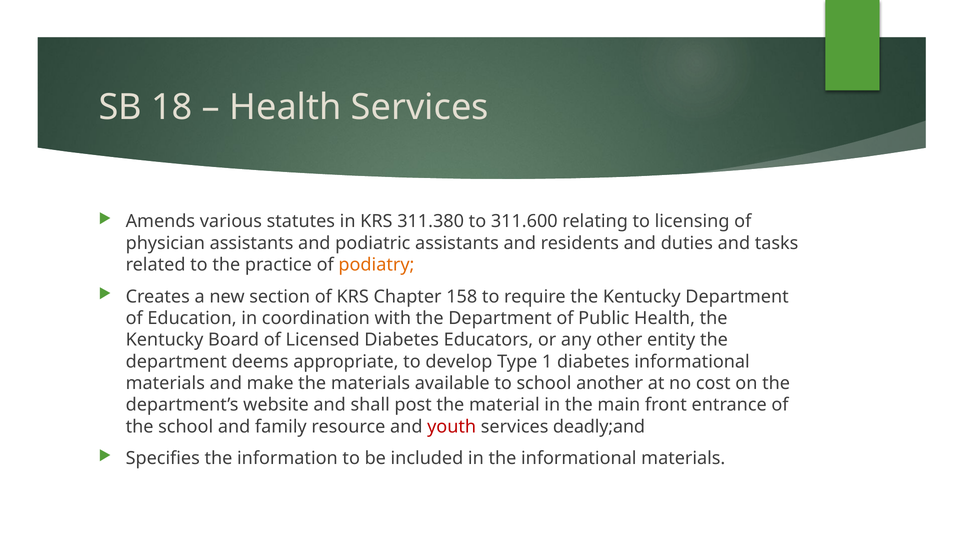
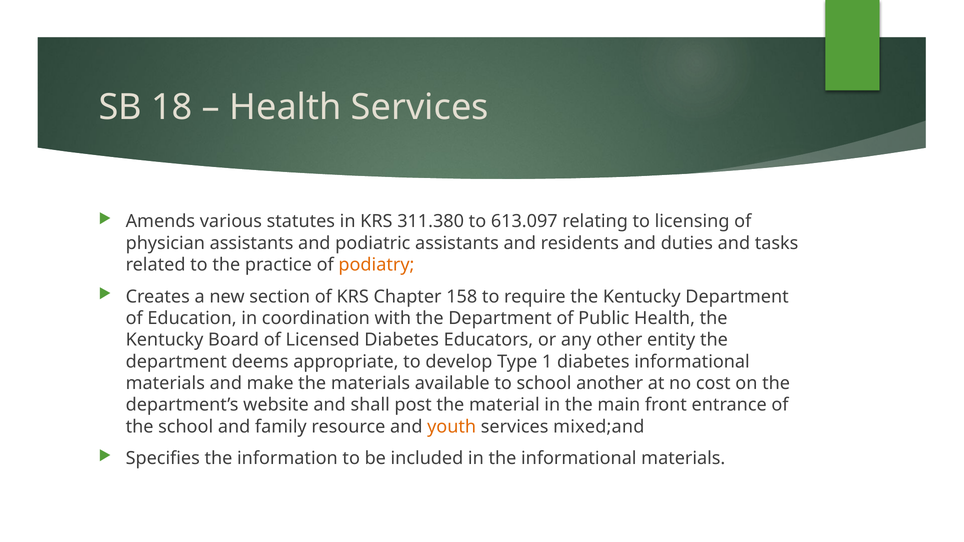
311.600: 311.600 -> 613.097 (524, 222)
youth colour: red -> orange (452, 427)
deadly;and: deadly;and -> mixed;and (599, 427)
